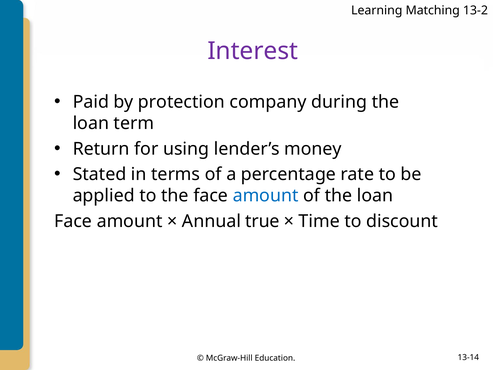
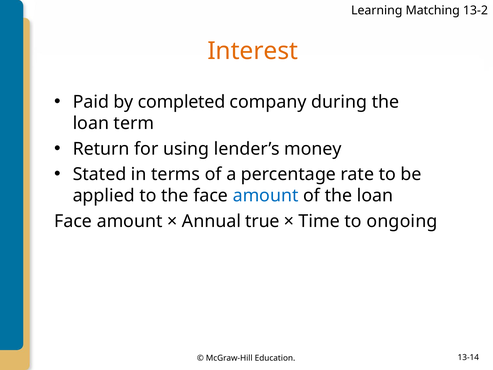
Interest colour: purple -> orange (253, 51)
protection: protection -> completed (182, 102)
discount: discount -> ongoing (402, 221)
